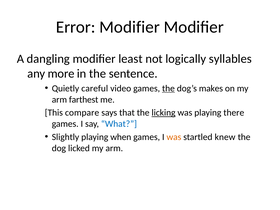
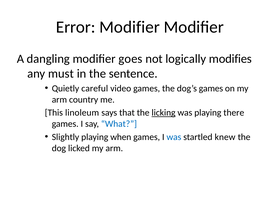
least: least -> goes (131, 59)
syllables: syllables -> modifies (230, 59)
more: more -> must (61, 74)
the underline: present -> none (168, 88)
dog’s makes: makes -> games (211, 88)
farthest: farthest -> country (84, 100)
compare: compare -> linoleum (82, 113)
was colour: orange -> blue (174, 137)
